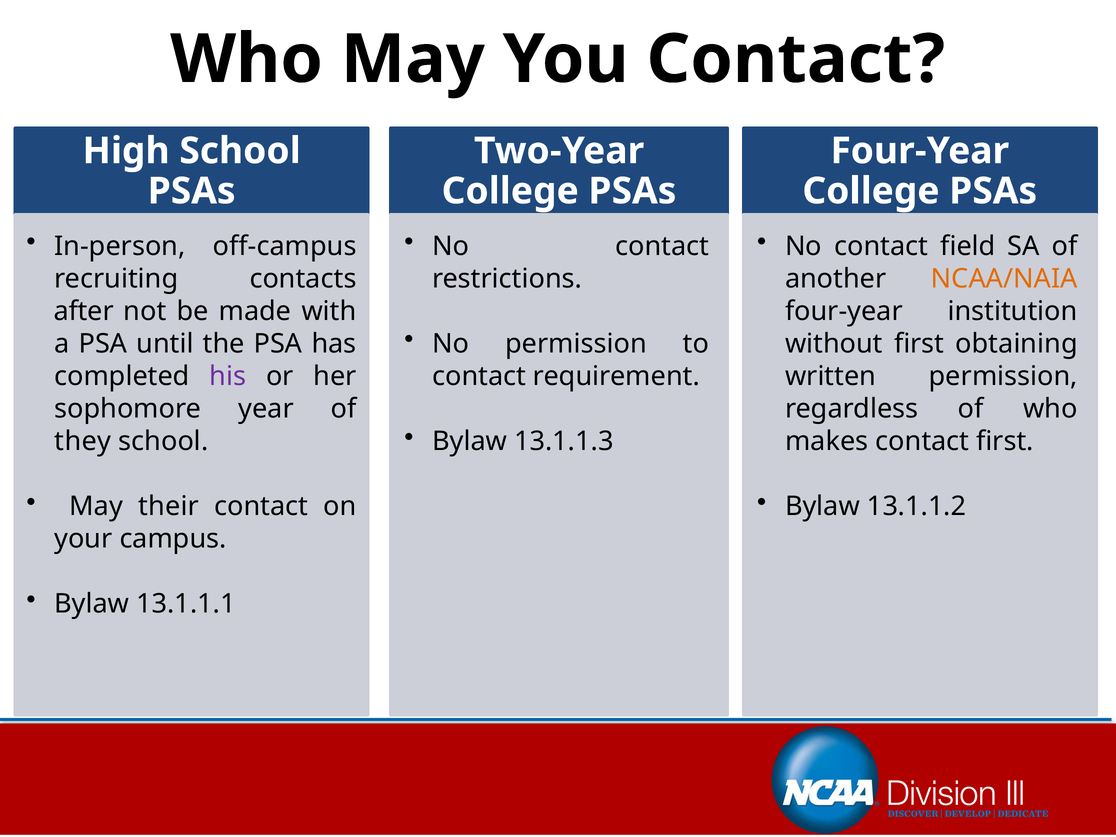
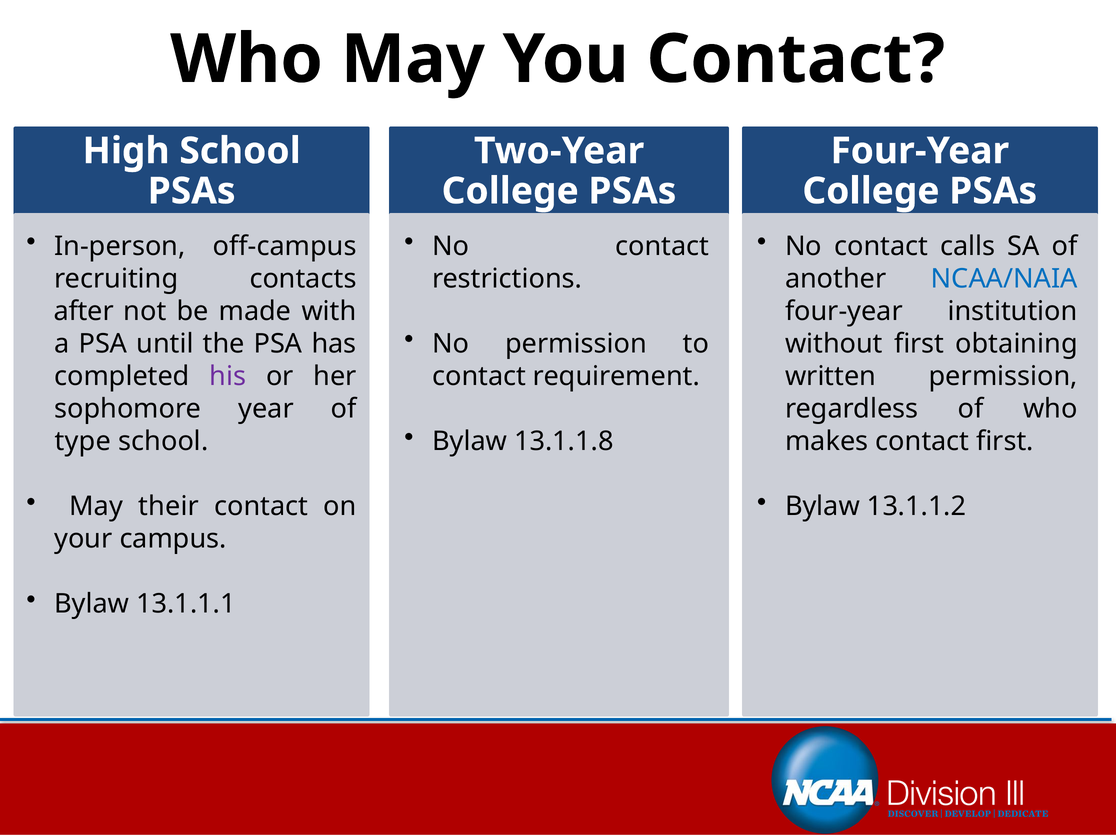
field: field -> calls (968, 246)
NCAA/NAIA colour: orange -> blue (1004, 279)
13.1.1.3: 13.1.1.3 -> 13.1.1.8 (564, 441)
they: they -> type (83, 441)
